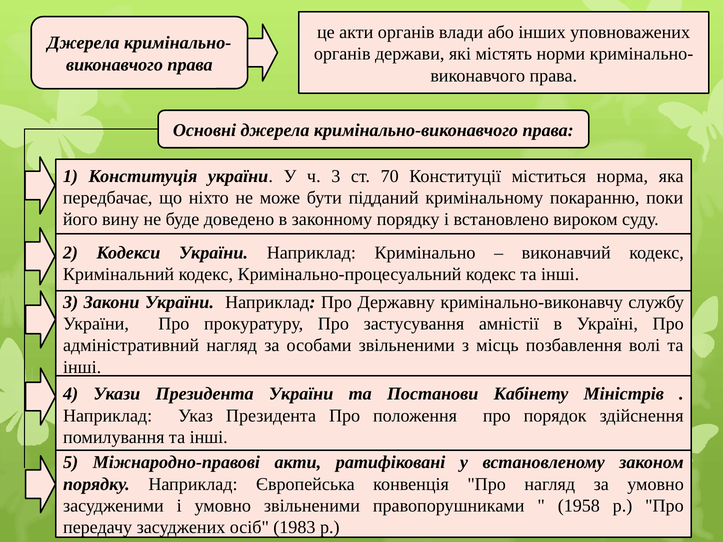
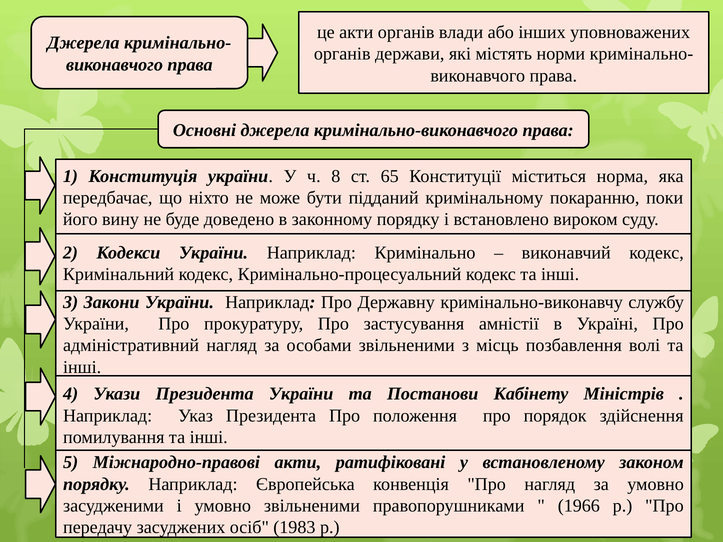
ч 3: 3 -> 8 (336, 176)
70: 70 -> 65 (390, 176)
1958: 1958 -> 1966 (579, 506)
